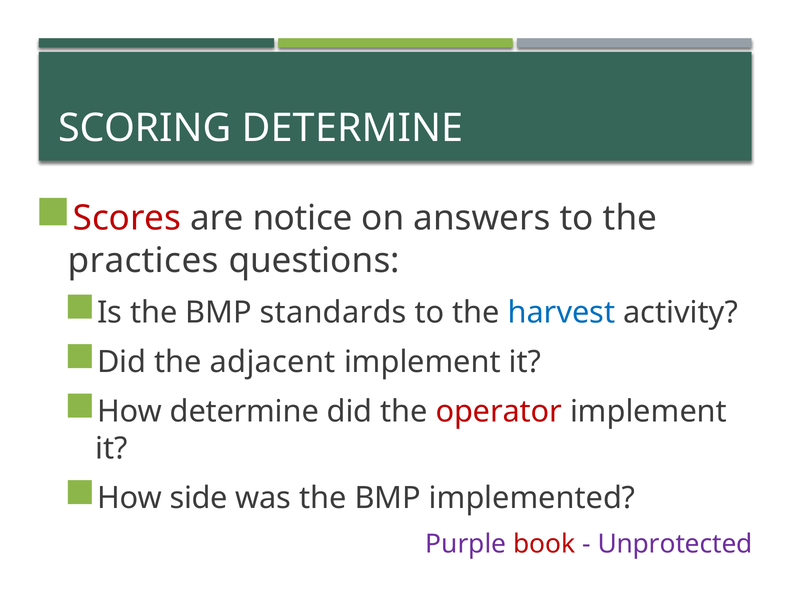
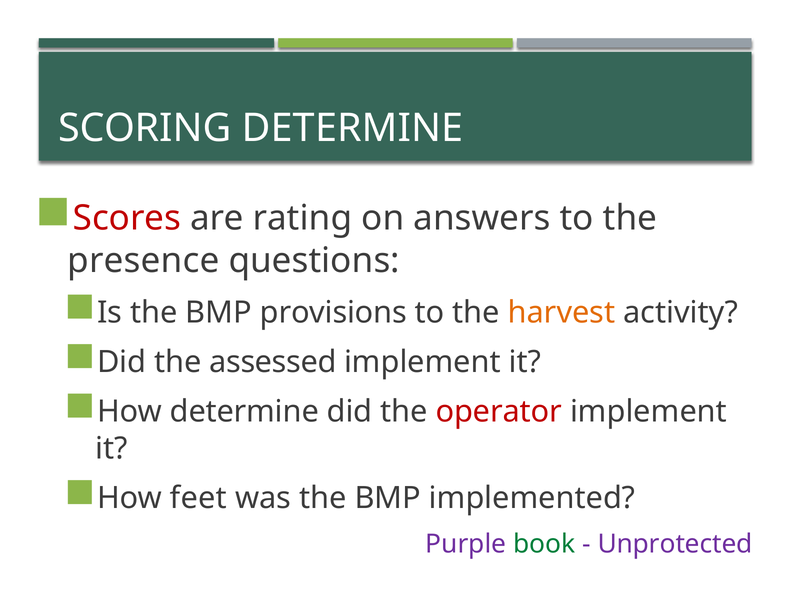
notice: notice -> rating (302, 218)
practices: practices -> presence (143, 261)
standards: standards -> provisions (333, 313)
harvest colour: blue -> orange (561, 313)
adjacent: adjacent -> assessed (273, 362)
side: side -> feet (198, 498)
book colour: red -> green (544, 544)
